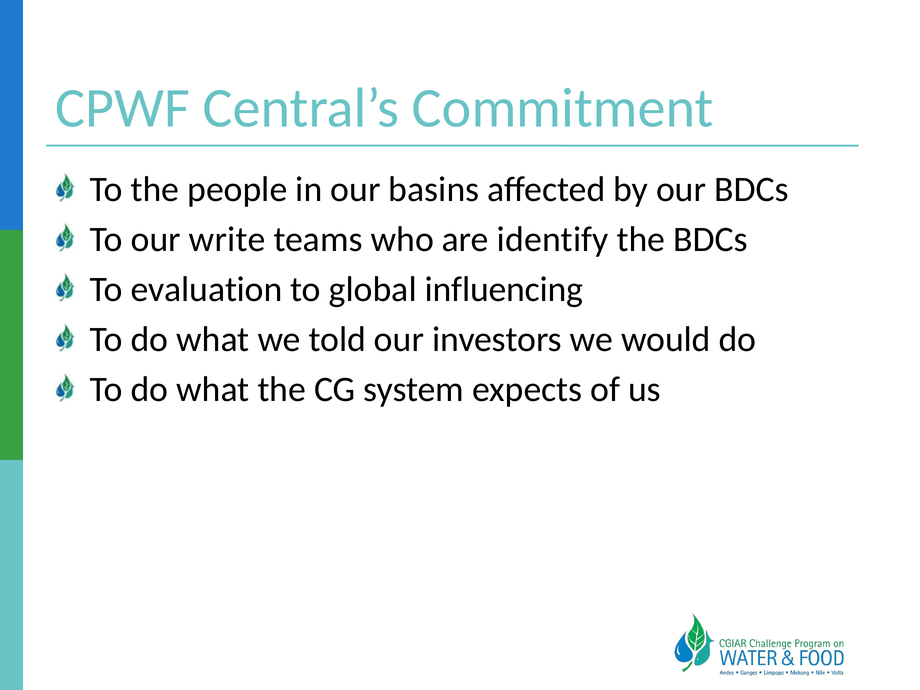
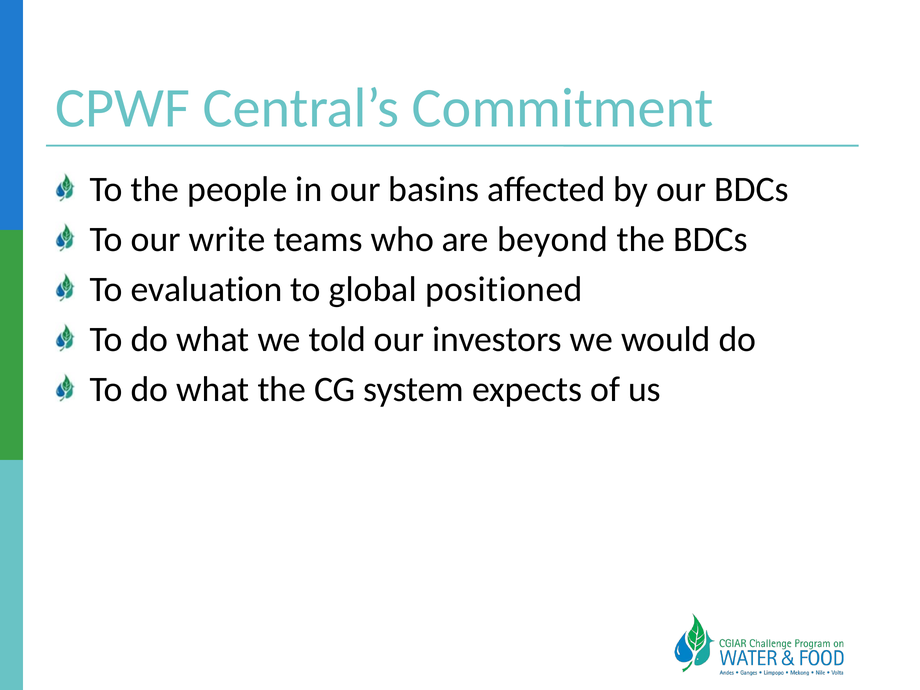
identify: identify -> beyond (553, 240)
influencing: influencing -> positioned (504, 290)
